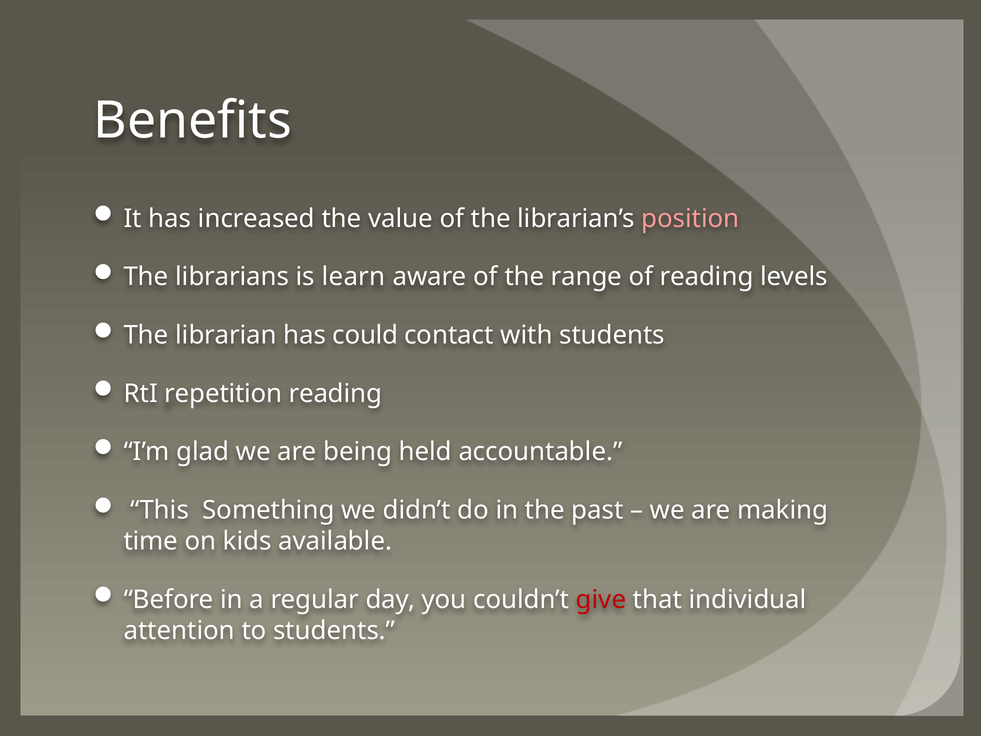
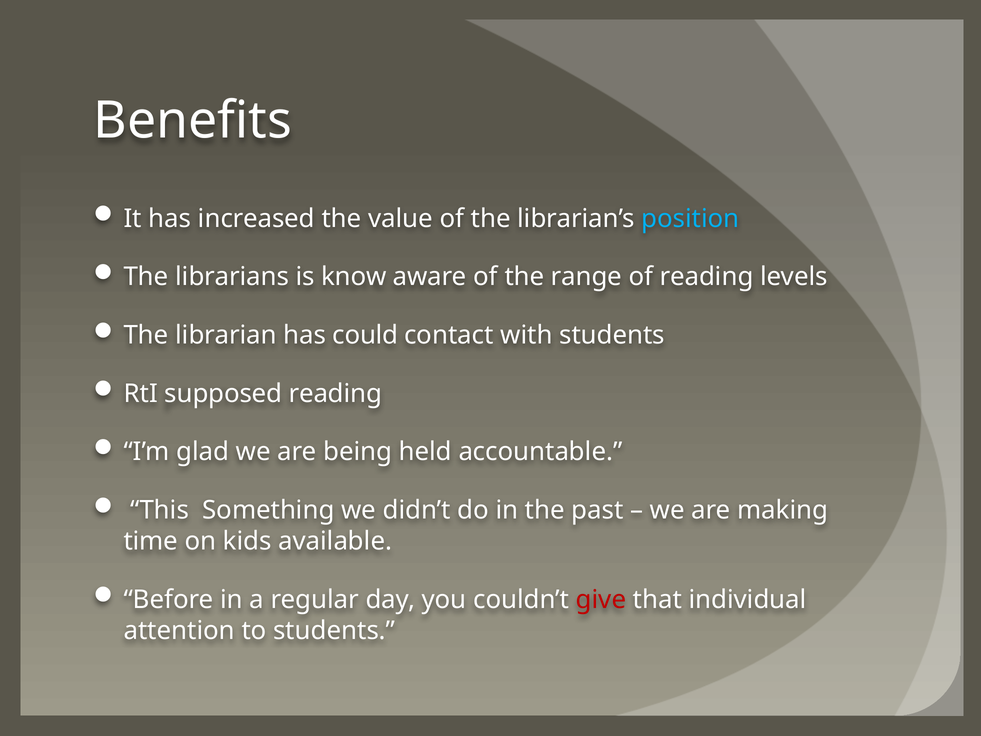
position colour: pink -> light blue (690, 218)
learn: learn -> know (354, 277)
repetition: repetition -> supposed (223, 393)
